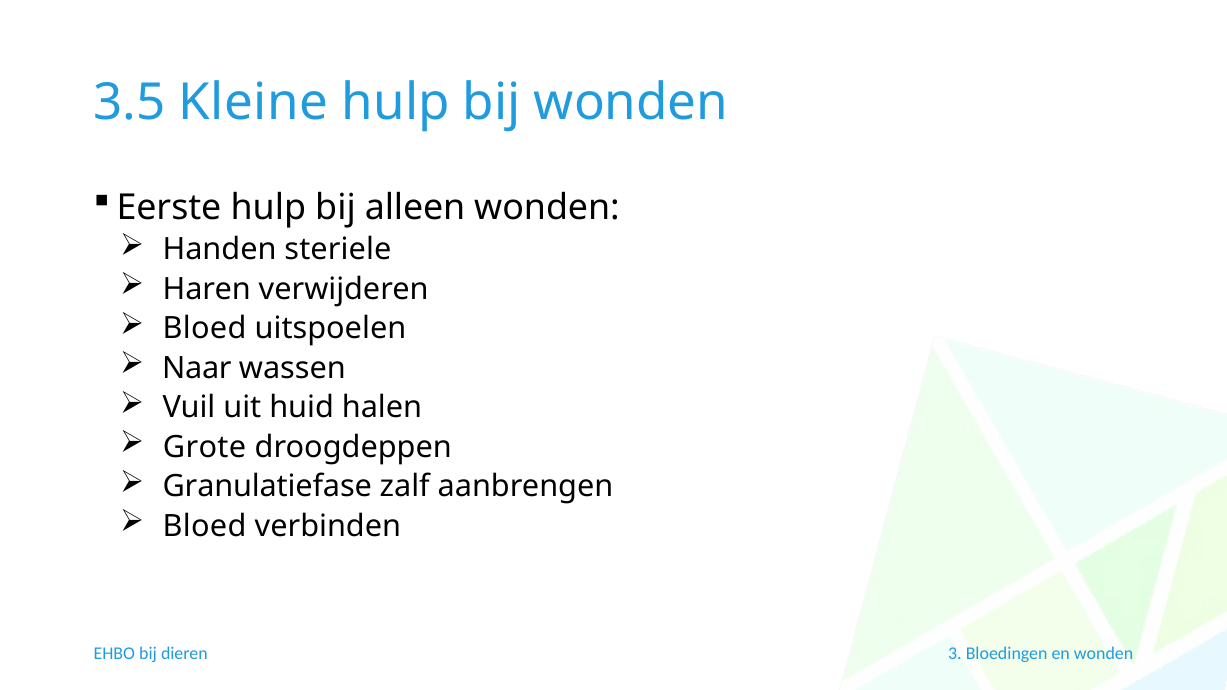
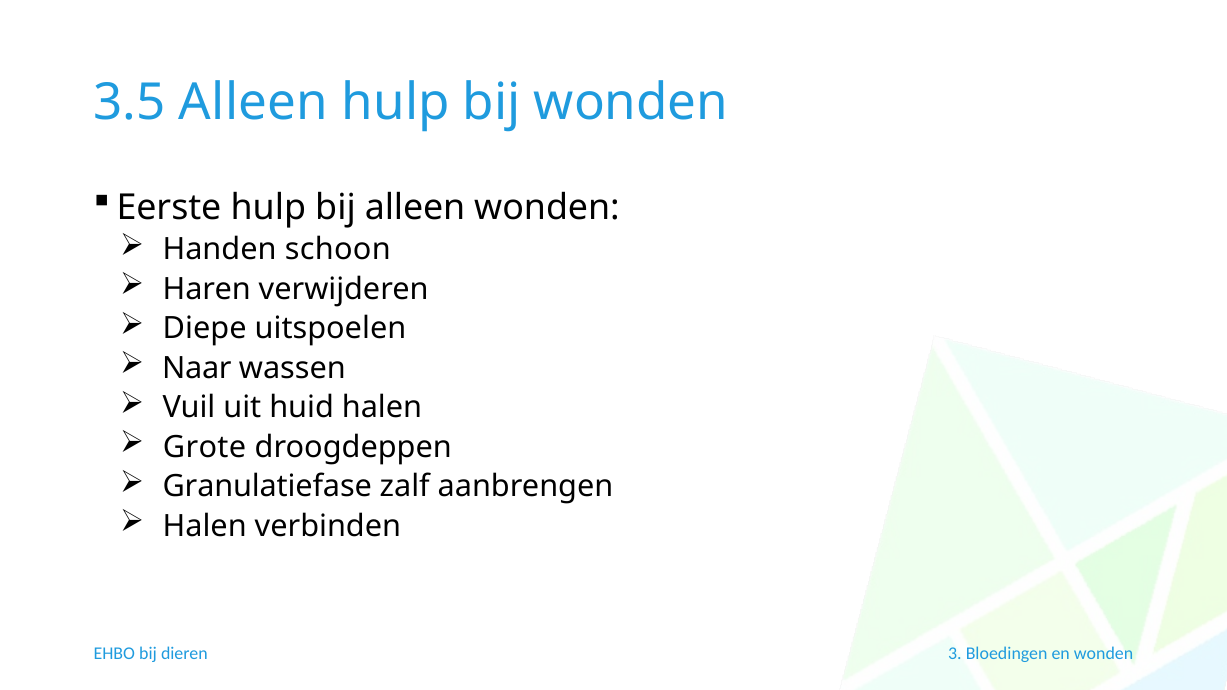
3.5 Kleine: Kleine -> Alleen (254, 103)
steriele: steriele -> schoon (338, 250)
Bloed: Bloed -> Diepe (205, 329)
Bloed: Bloed -> Halen (205, 526)
